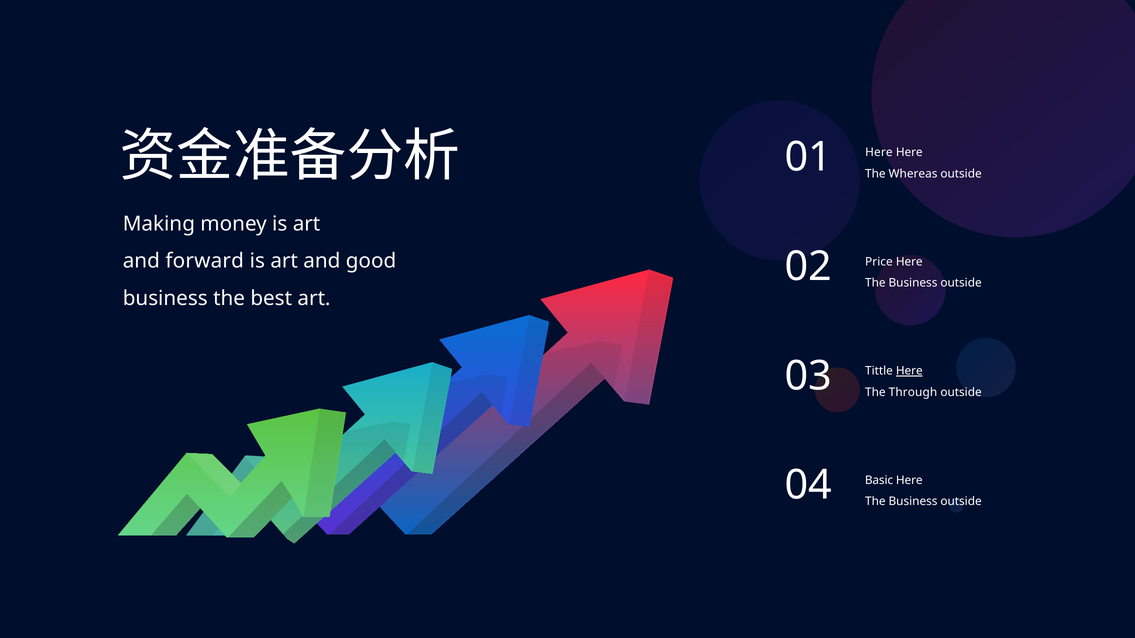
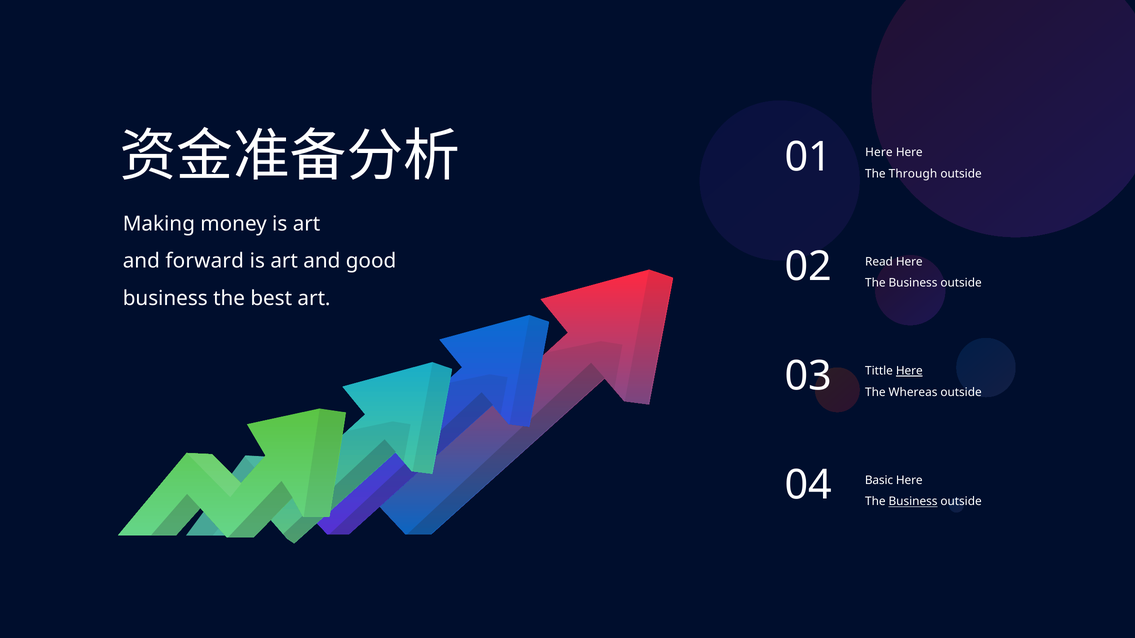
Whereas: Whereas -> Through (913, 174)
Price: Price -> Read (879, 262)
Through: Through -> Whereas (913, 392)
Business underline: none -> present (913, 502)
